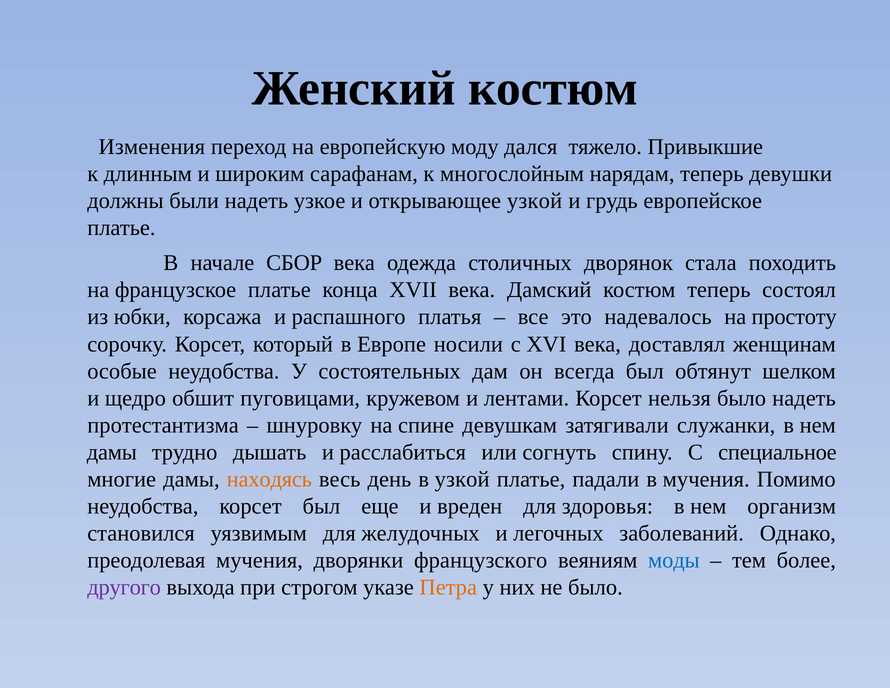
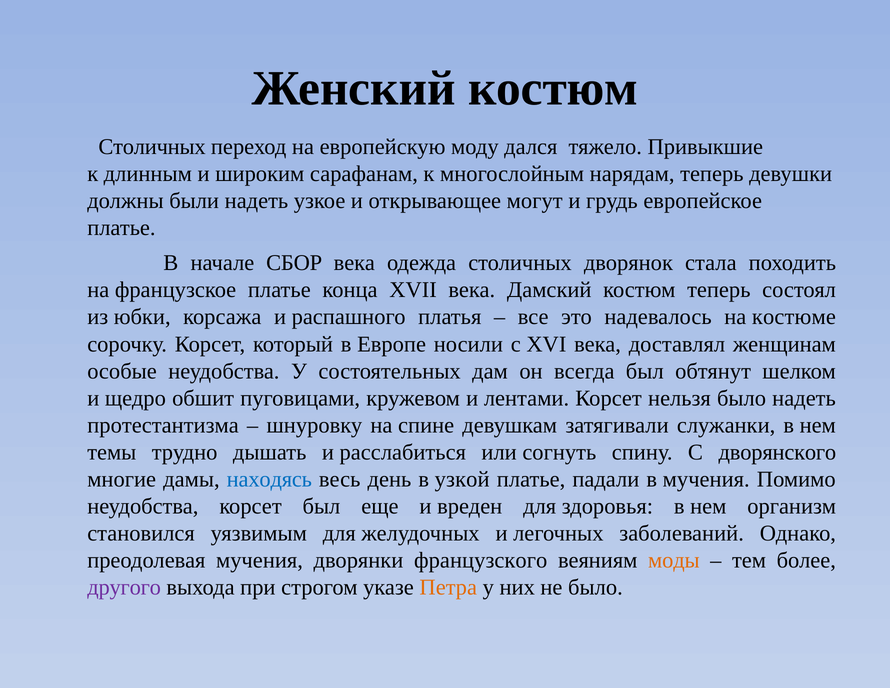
Изменения: Изменения -> Столичных (152, 147)
открывающее узкой: узкой -> могут (535, 201)
простоту: простоту -> костюме (794, 317)
дамы: дамы -> темы (112, 452)
специальное: специальное -> дворянского (777, 452)
находясь colour: orange -> blue (269, 479)
моды colour: blue -> orange (674, 560)
